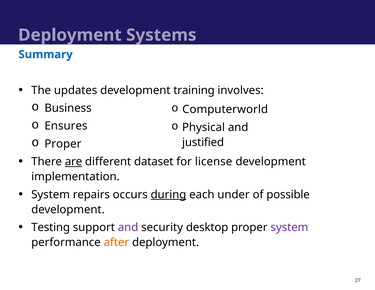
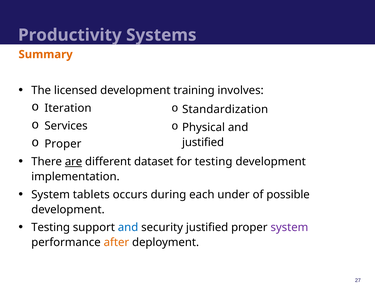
Deployment: Deployment -> Productivity (70, 35)
Summary colour: blue -> orange (46, 54)
updates: updates -> licensed (76, 90)
Business: Business -> Iteration (68, 108)
Computerworld: Computerworld -> Standardization (225, 109)
Ensures: Ensures -> Services (66, 126)
for license: license -> testing (214, 162)
repairs: repairs -> tablets (91, 194)
during underline: present -> none (168, 194)
and colour: purple -> blue (128, 227)
security desktop: desktop -> justified (207, 227)
